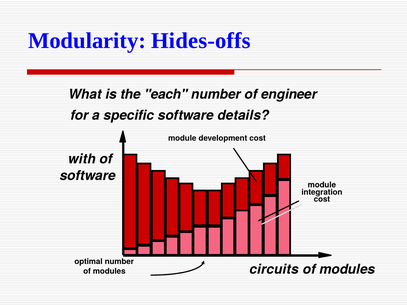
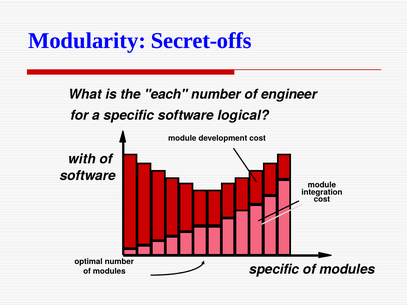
Hides-offs: Hides-offs -> Secret-offs (201, 41)
details: details -> logical (243, 115)
circuits: circuits -> specific (274, 270)
